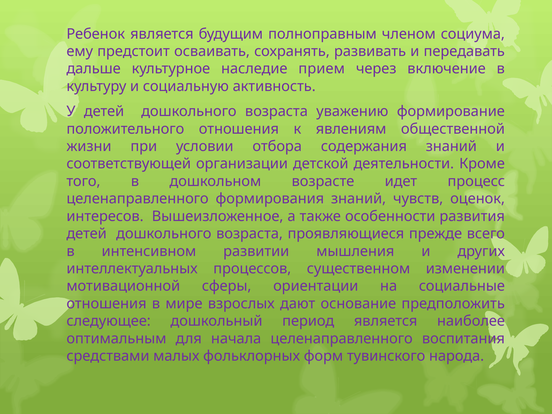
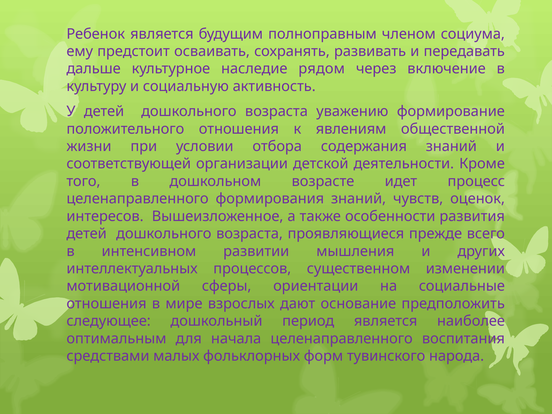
прием: прием -> рядом (322, 69)
